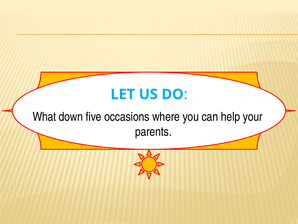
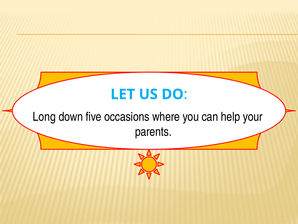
What: What -> Long (44, 117)
